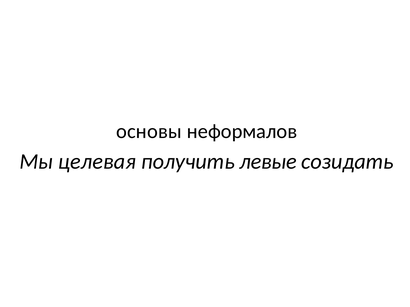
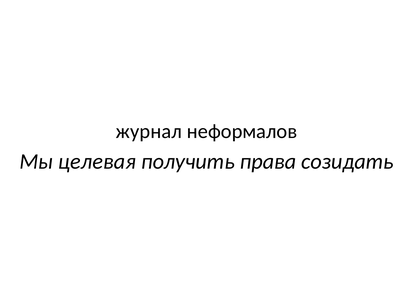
основы: основы -> журнал (149, 132)
левые: левые -> права (268, 162)
